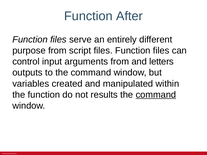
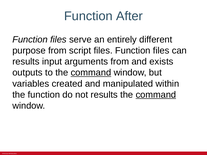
control: control -> results (26, 62)
letters: letters -> exists (161, 62)
command underline: none -> present (91, 73)
